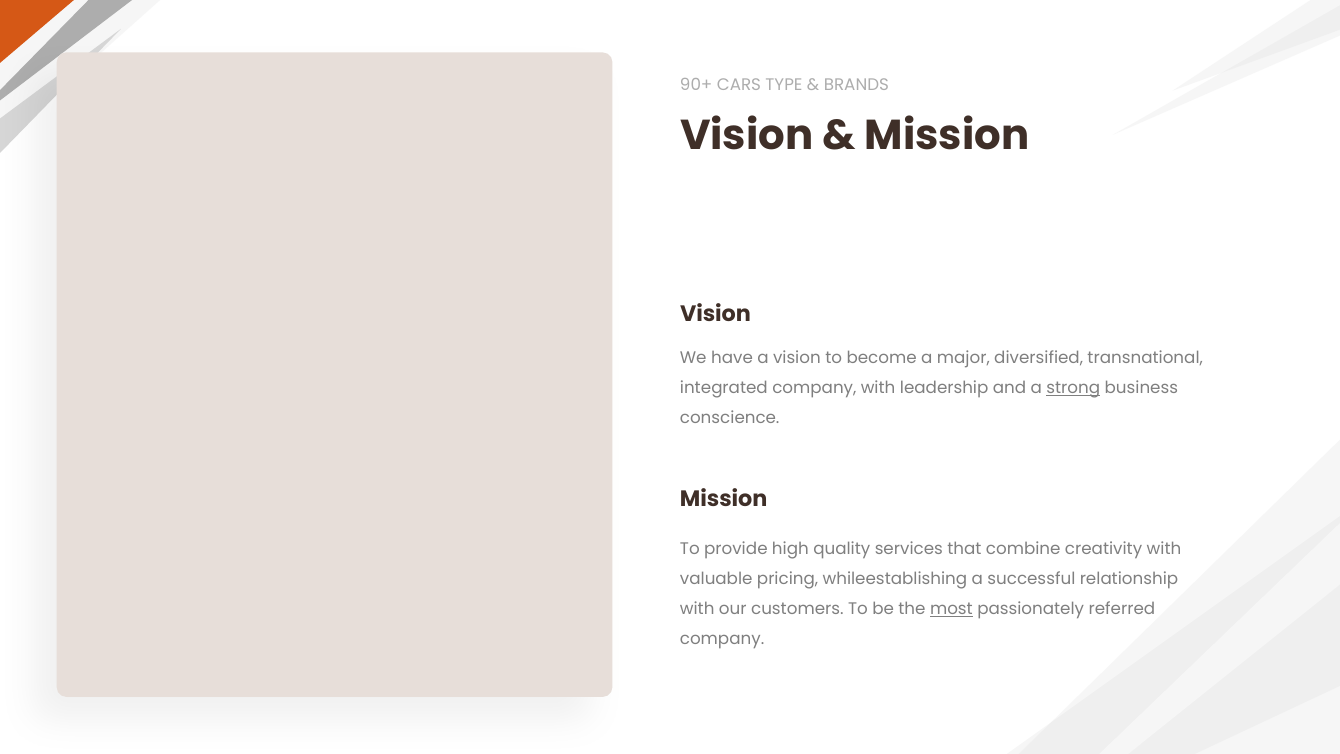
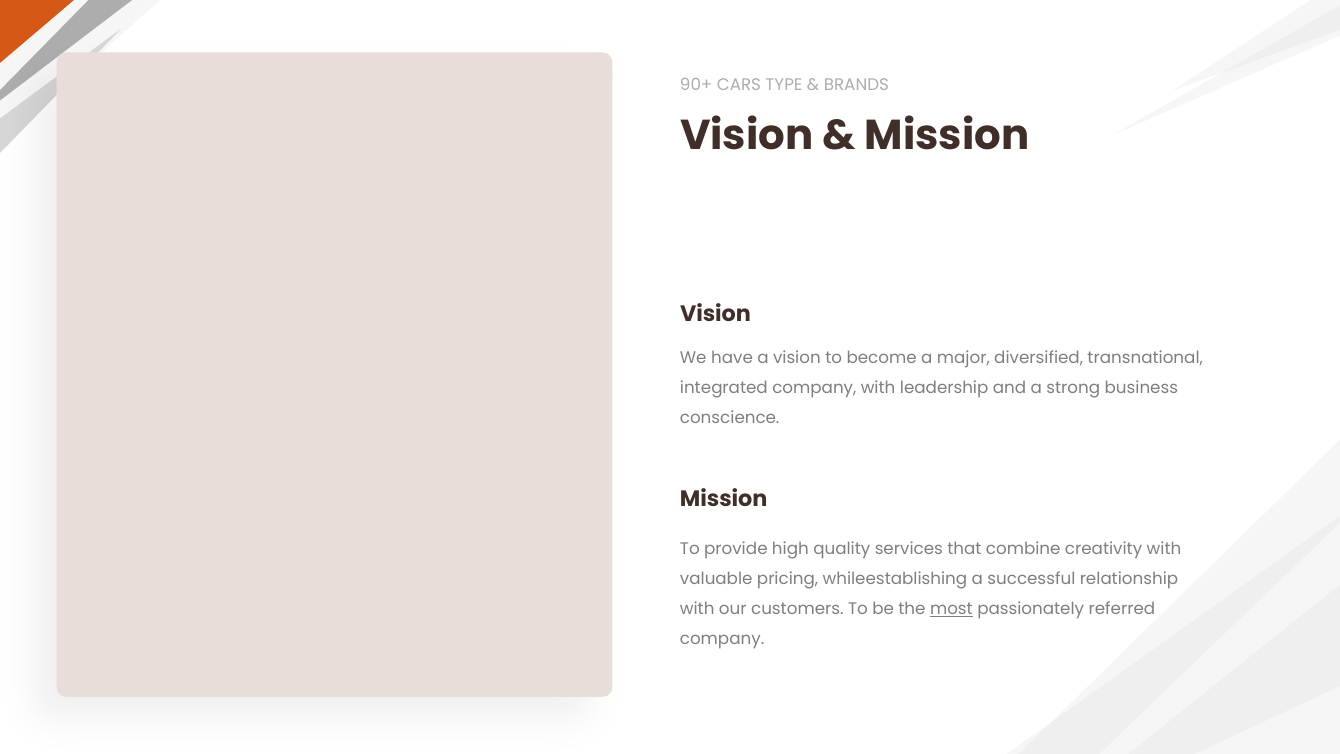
strong underline: present -> none (1073, 388)
